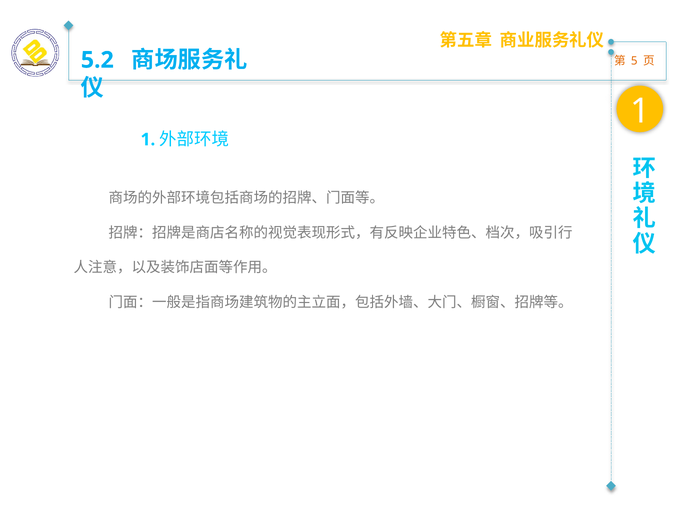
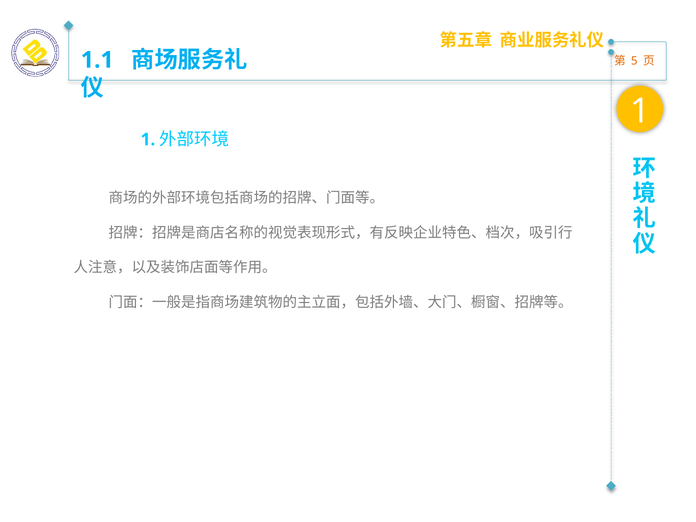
5.2: 5.2 -> 1.1 (97, 60)
